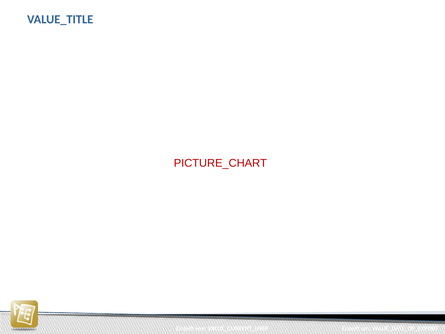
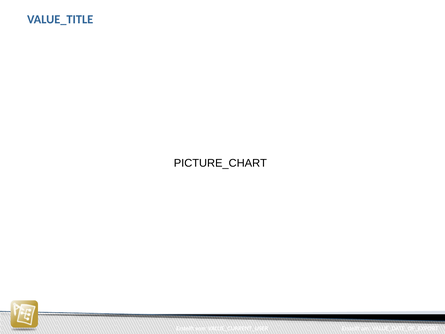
PICTURE_CHART colour: red -> black (220, 163)
